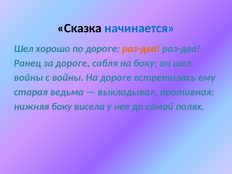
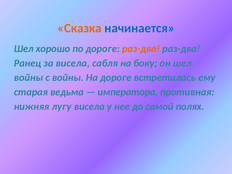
Сказка colour: black -> orange (79, 28)
за дороге: дороге -> висела (73, 63)
выкладывал: выкладывал -> императора (128, 92)
нижняя боку: боку -> лугу (62, 106)
